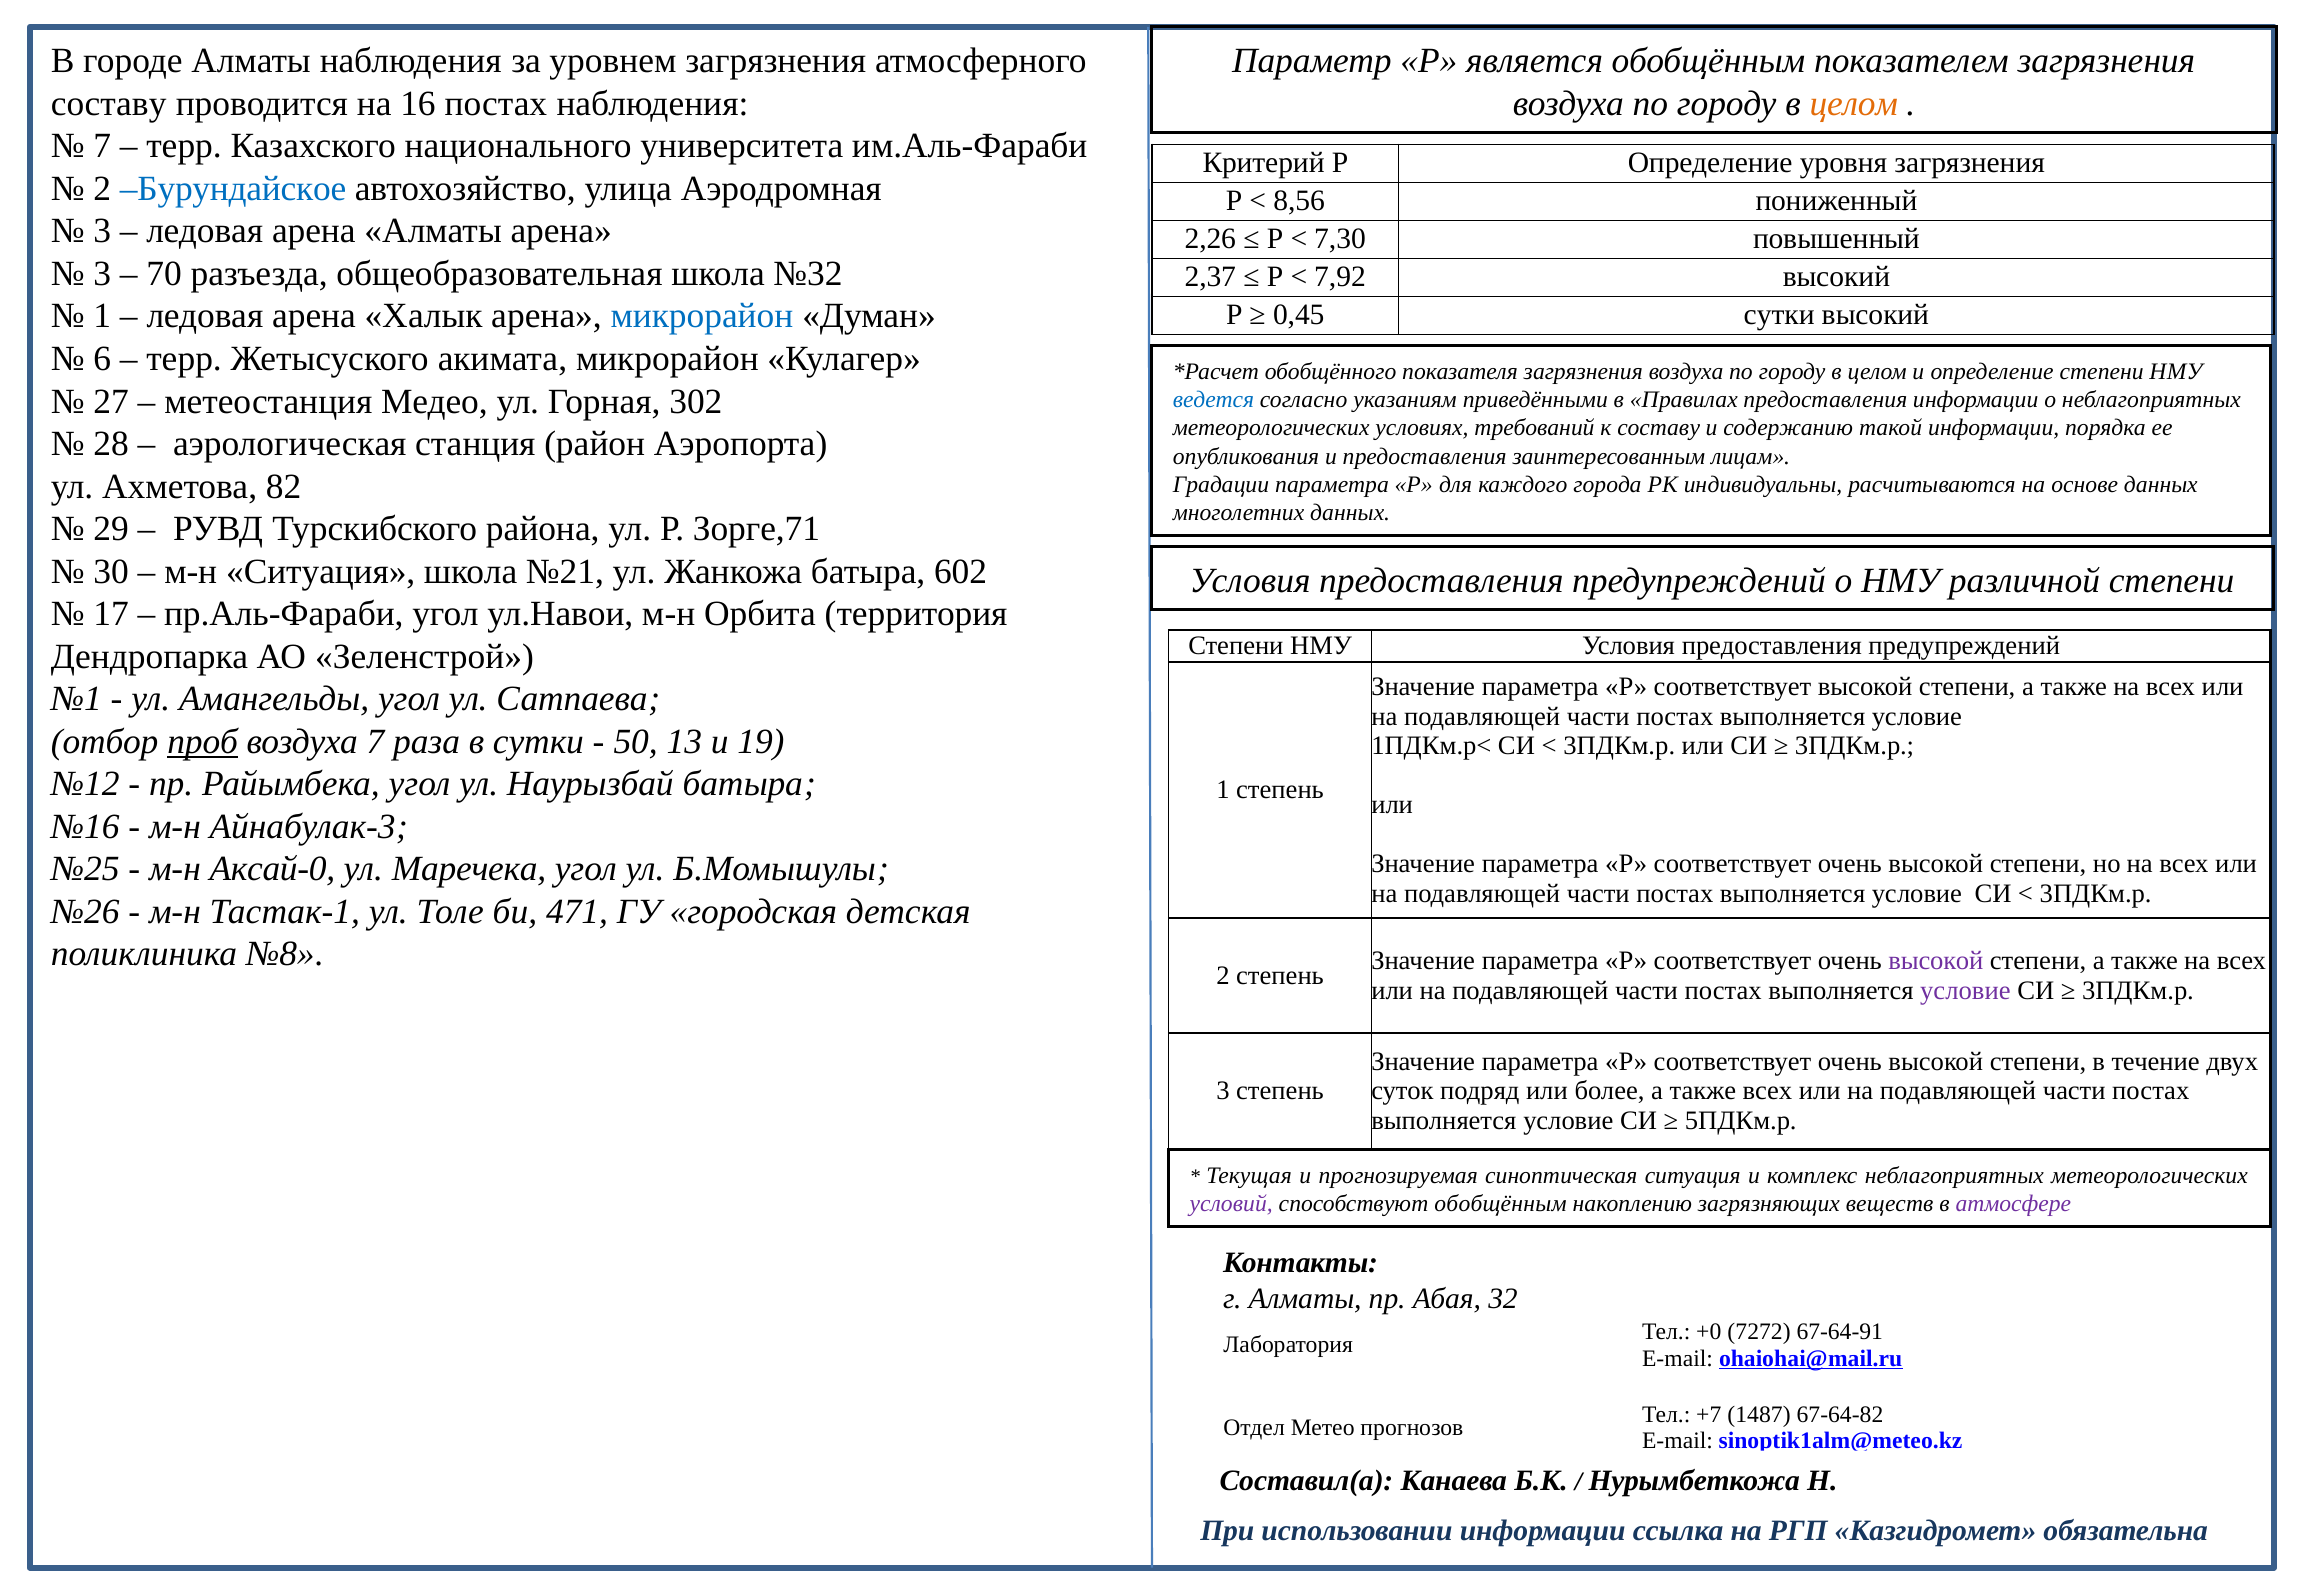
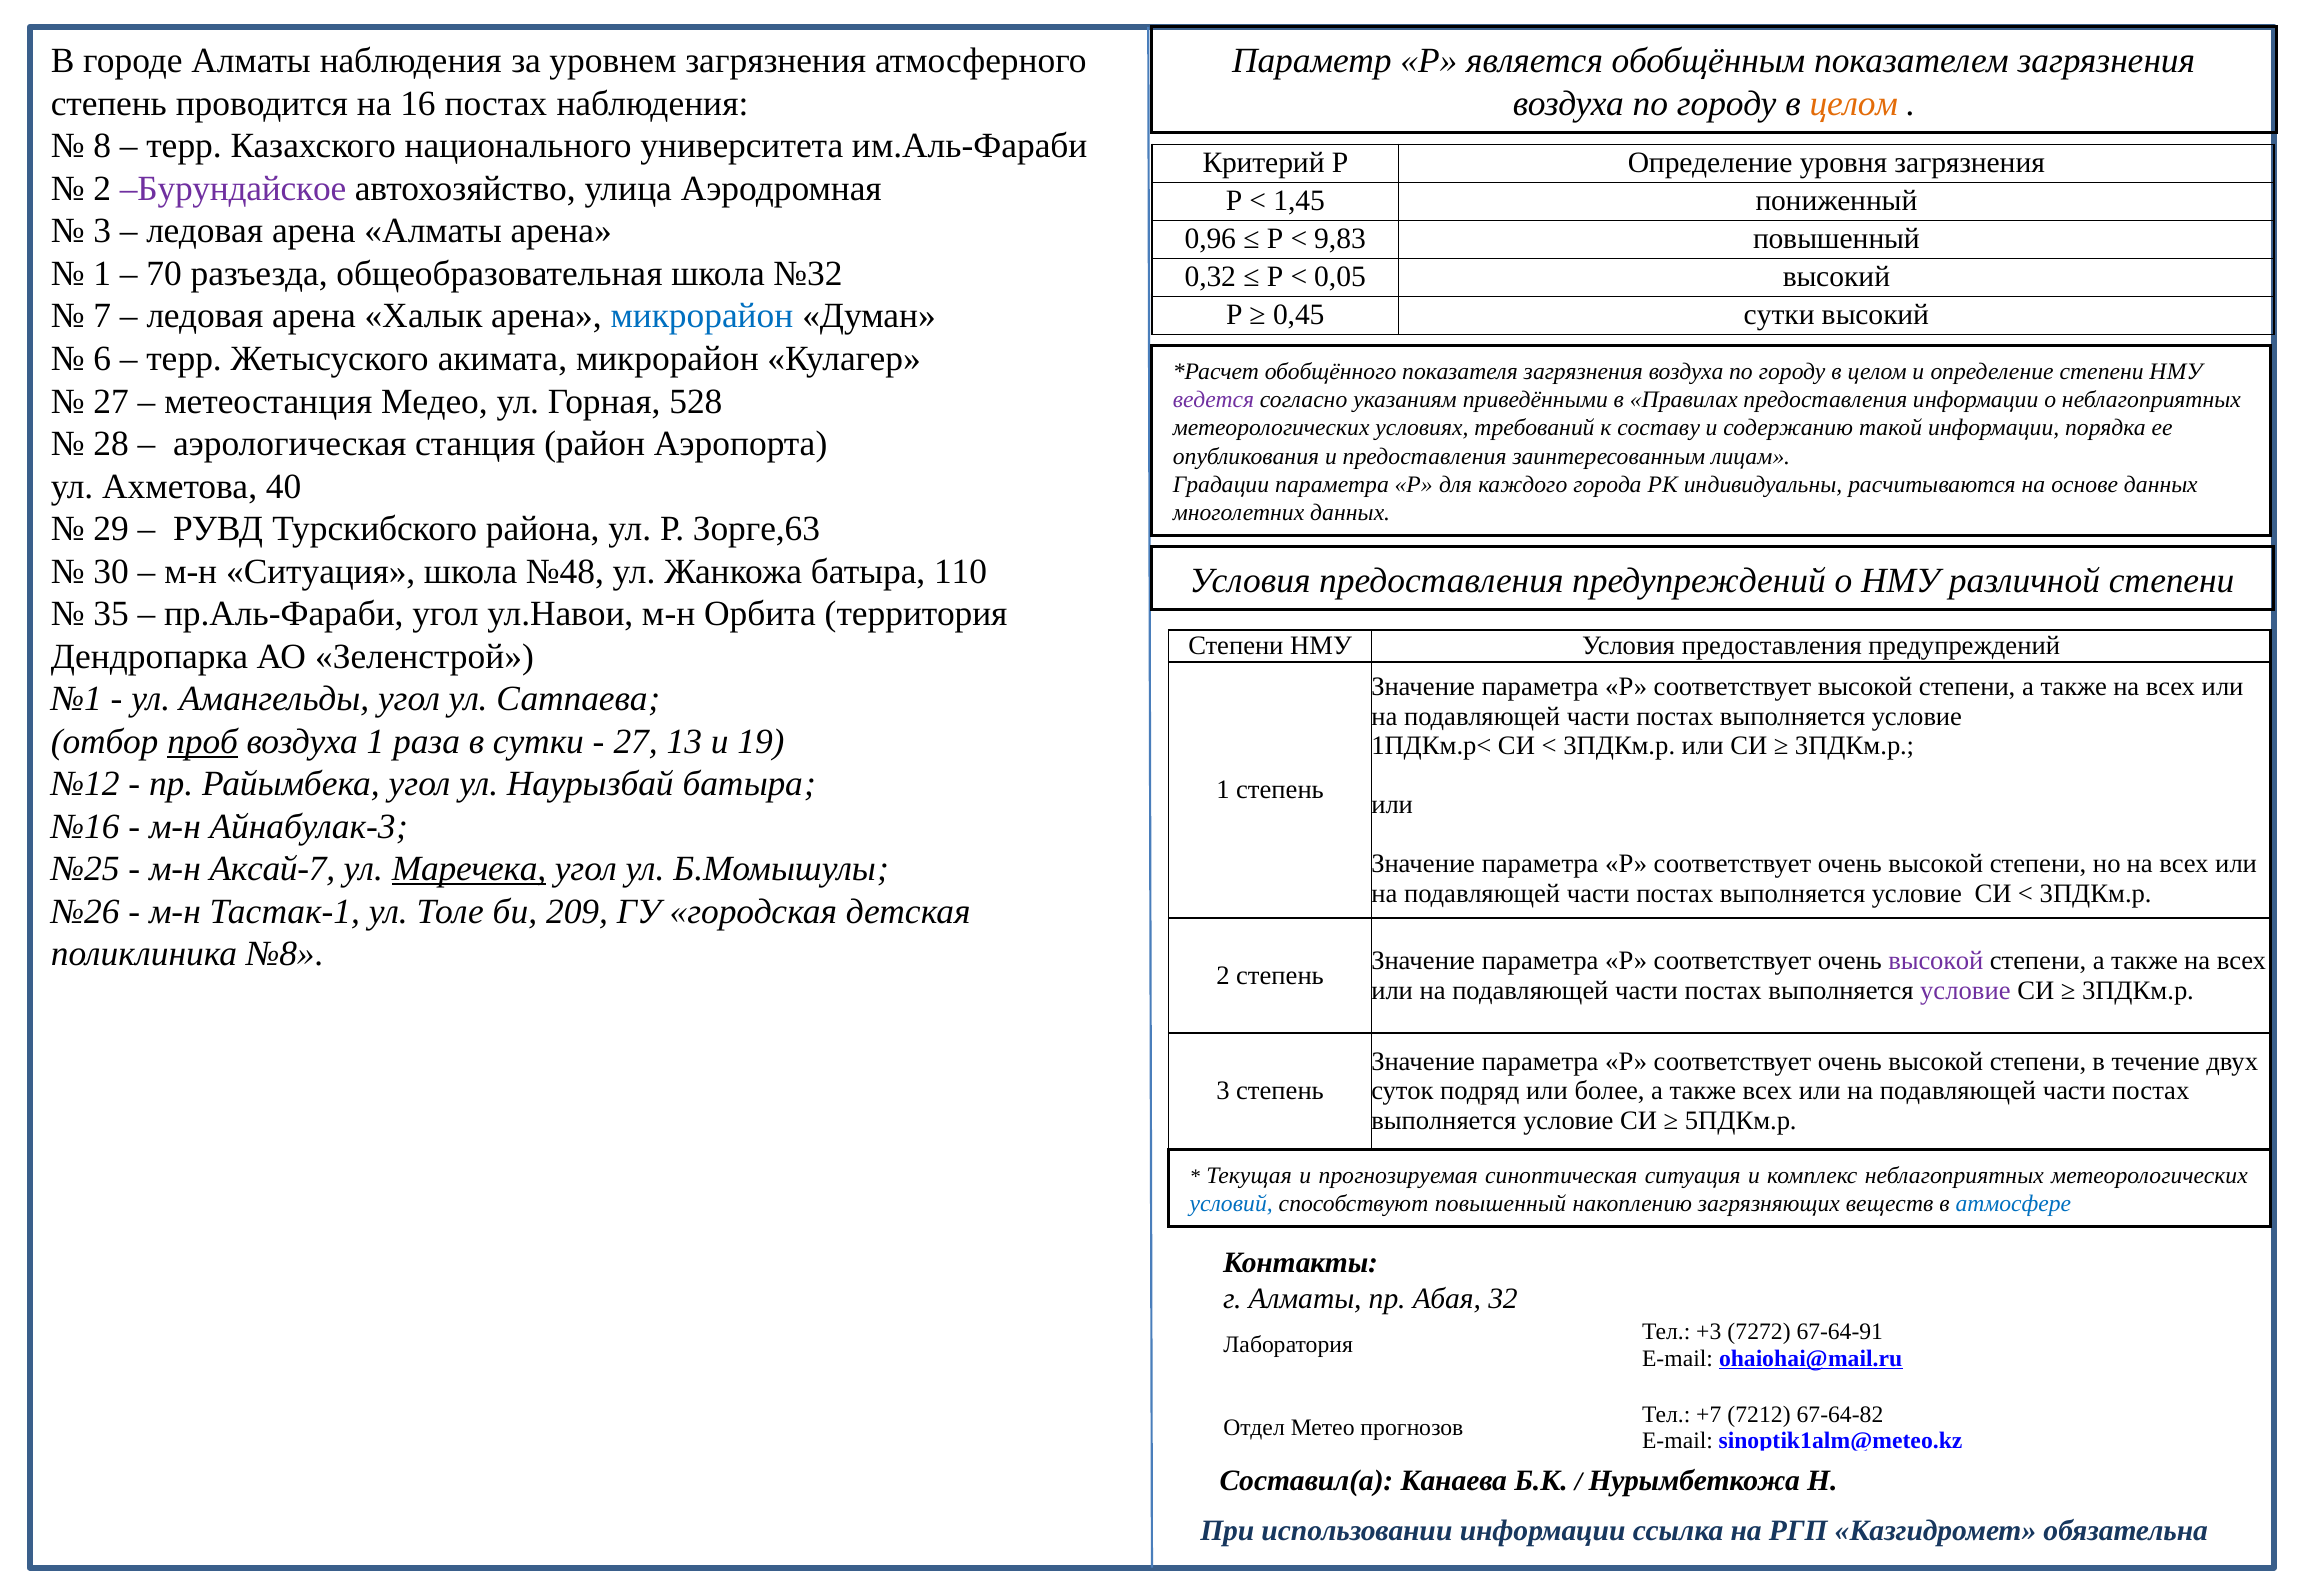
составу: составу -> степень (109, 104)
7: 7 -> 8 (102, 146)
Бурундайское colour: blue -> purple (233, 189)
8,56: 8,56 -> 1,45 (1299, 201)
2,26: 2,26 -> 0,96 (1210, 239)
7,30: 7,30 -> 9,83 (1340, 239)
3: 3 -> 1 (102, 274)
2,37: 2,37 -> 0,32 (1210, 277)
7,92: 7,92 -> 0,05 (1340, 277)
1: 1 -> 7 (102, 316)
302: 302 -> 528 (696, 401)
ведется colour: blue -> purple (1213, 400)
82: 82 -> 40 (284, 486)
Зорге,71: Зорге,71 -> Зорге,63 (757, 529)
№21: №21 -> №48 (565, 571)
602: 602 -> 110 (961, 571)
17: 17 -> 35 (111, 614)
воздуха 7: 7 -> 1 (375, 742)
50: 50 -> 27 (636, 742)
Аксай-0: Аксай-0 -> Аксай-7 (272, 869)
Маречека underline: none -> present (469, 869)
471: 471 -> 209 (577, 912)
условий colour: purple -> blue (1231, 1204)
способствуют обобщённым: обобщённым -> повышенный (1500, 1204)
атмосфере colour: purple -> blue (2013, 1204)
+0: +0 -> +3 (1709, 1332)
1487: 1487 -> 7212 (1759, 1415)
